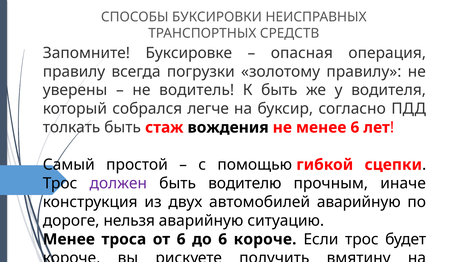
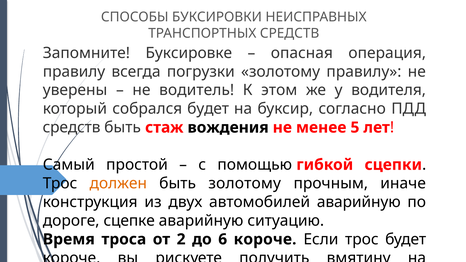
К быть: быть -> этом (279, 90)
собрался легче: легче -> будет (208, 109)
толкать: толкать -> средств (72, 128)
менее 6: 6 -> 5 (355, 128)
должен colour: purple -> orange (118, 183)
быть водителю: водителю -> золотому (245, 183)
нельзя: нельзя -> сцепке (129, 221)
Менее: Менее -> Время (69, 239)
от 6: 6 -> 2 (181, 239)
